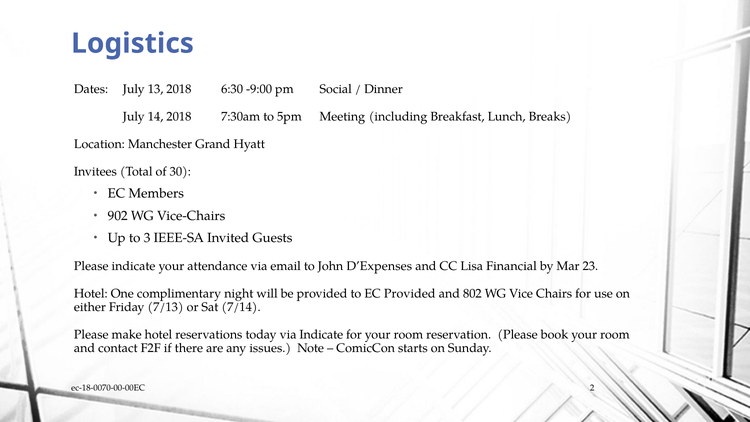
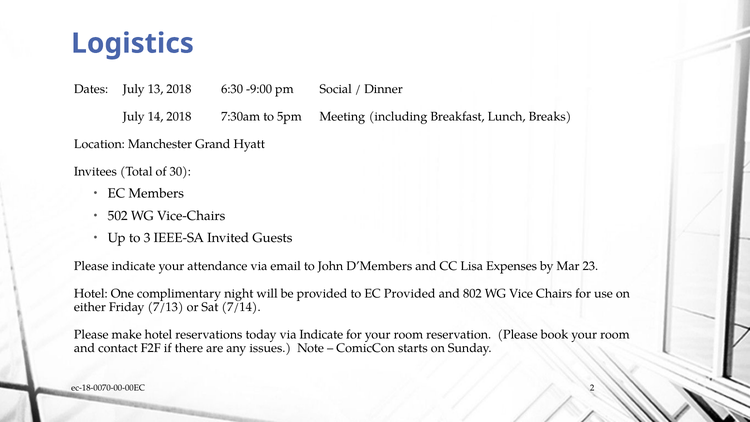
902: 902 -> 502 (118, 216)
D’Expenses: D’Expenses -> D’Members (379, 266)
Financial: Financial -> Expenses (512, 266)
